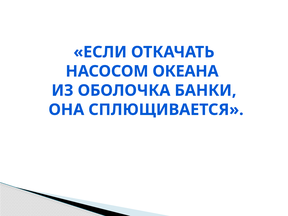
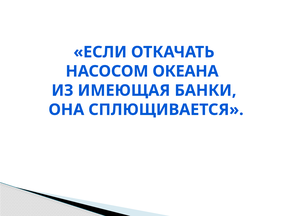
ОБОЛОЧКА: ОБОЛОЧКА -> ИМЕЮЩАЯ (124, 90)
